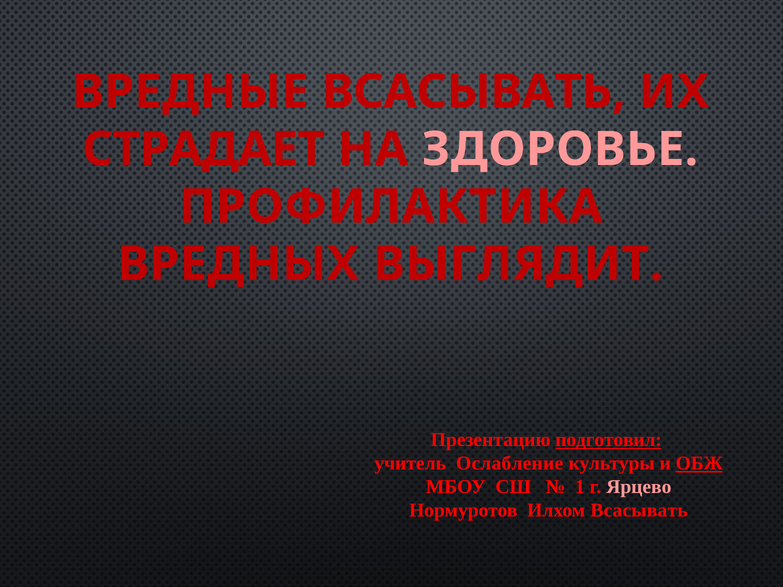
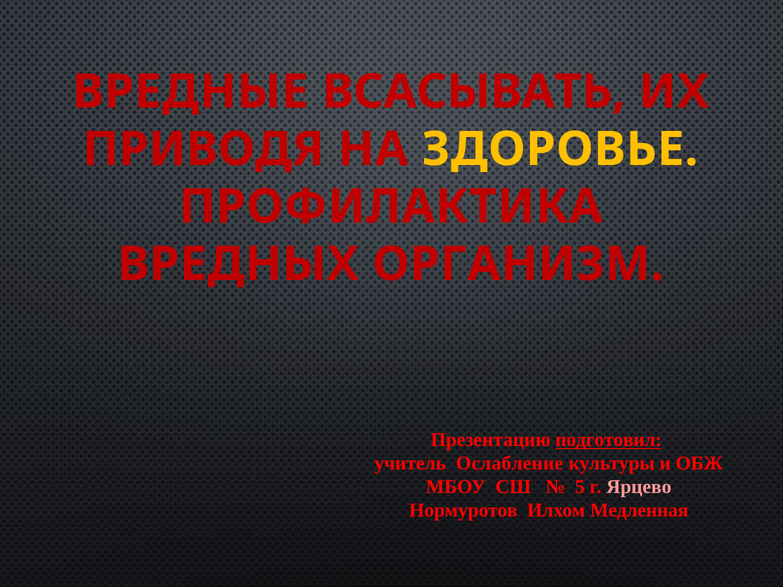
СТРАДАЕТ: СТРАДАЕТ -> ПРИВОДЯ (203, 149)
ЗДОРОВЬЕ colour: pink -> yellow (560, 149)
ВЫГЛЯДИТ: ВЫГЛЯДИТ -> ОРГАНИЗМ (518, 264)
ОБЖ underline: present -> none (699, 464)
1: 1 -> 5 (580, 487)
Илхом Всасывать: Всасывать -> Медленная (639, 511)
